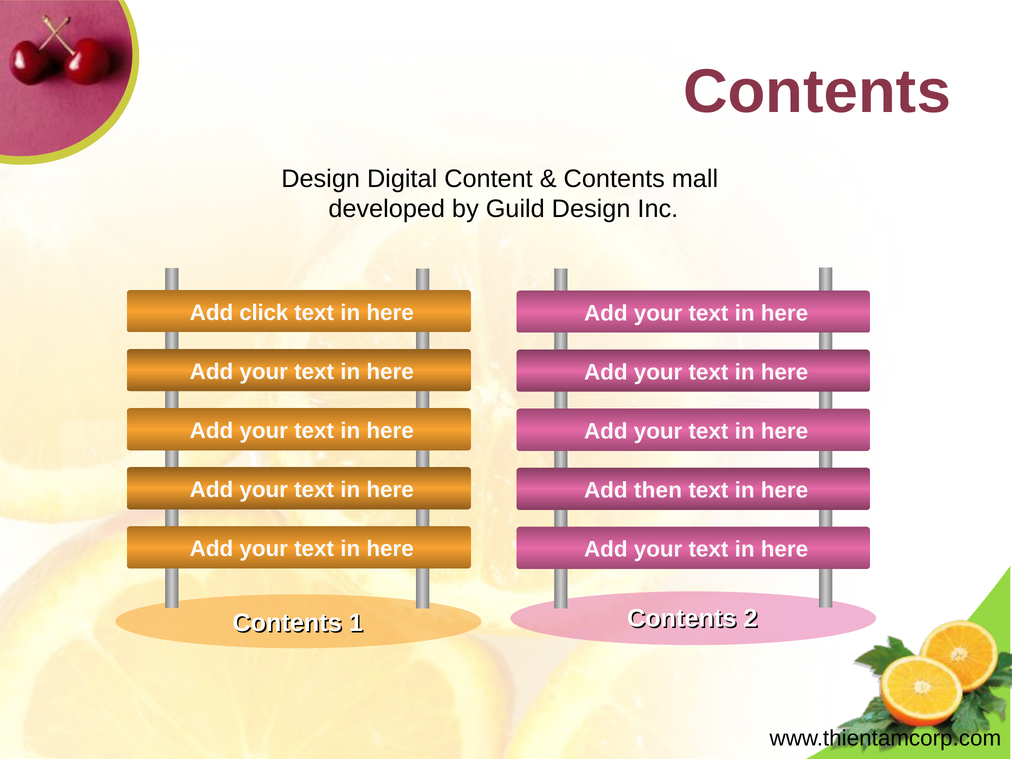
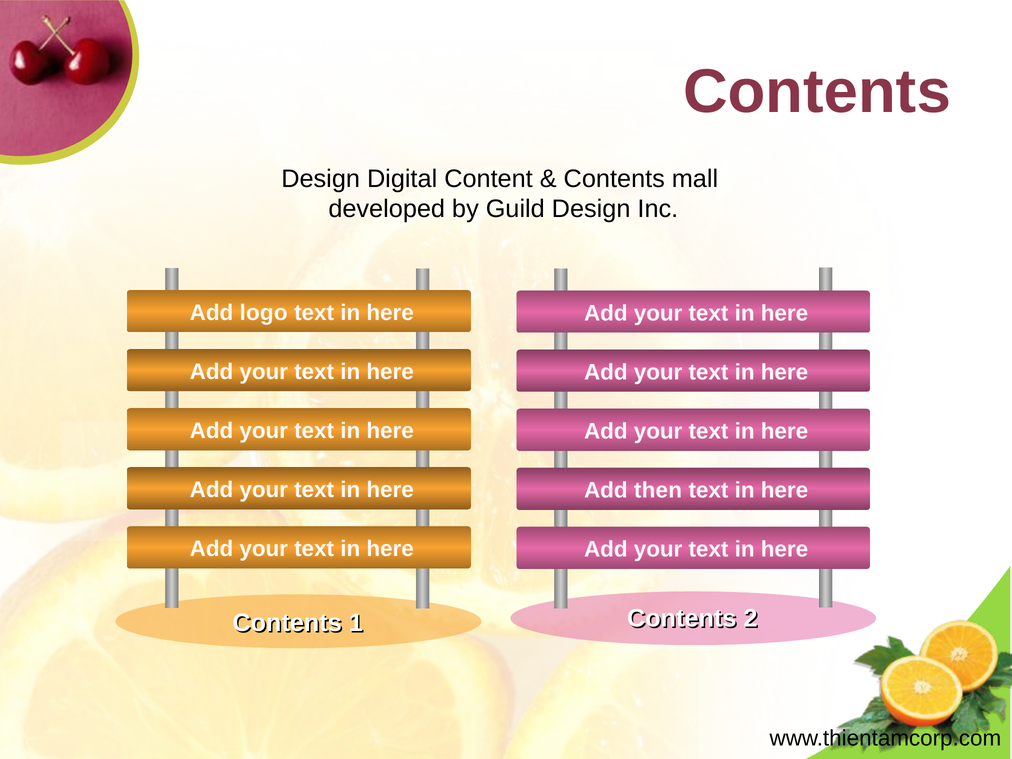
click: click -> logo (264, 313)
